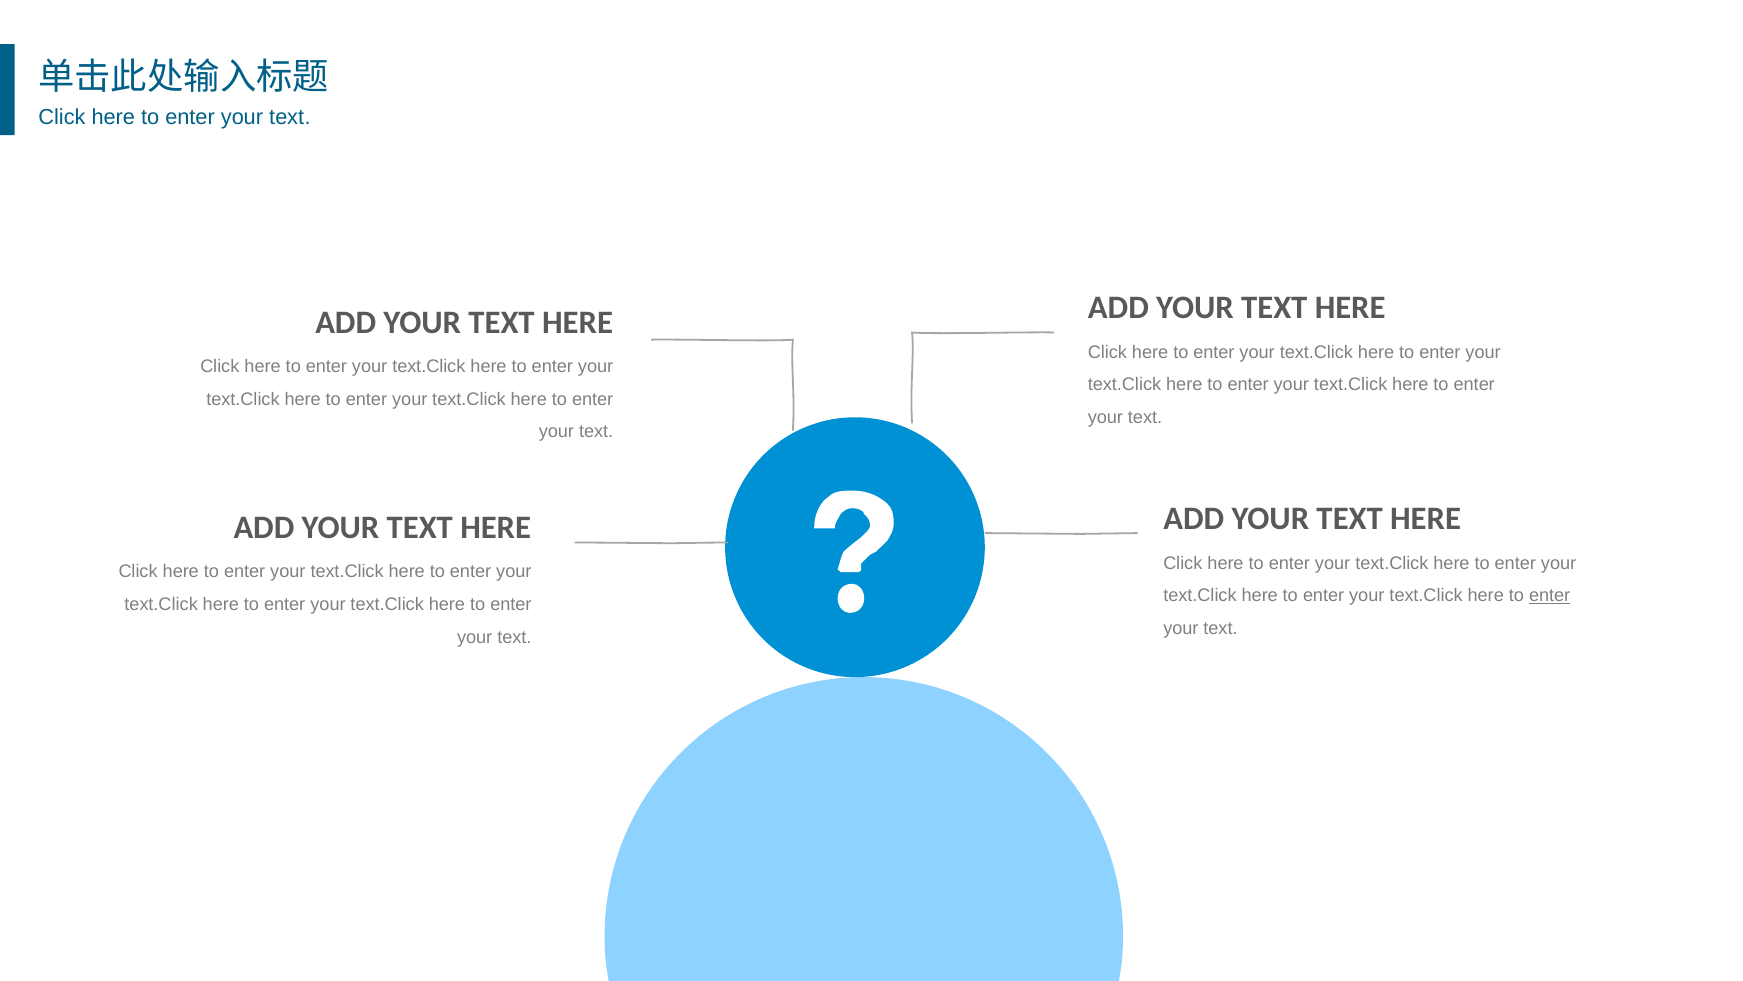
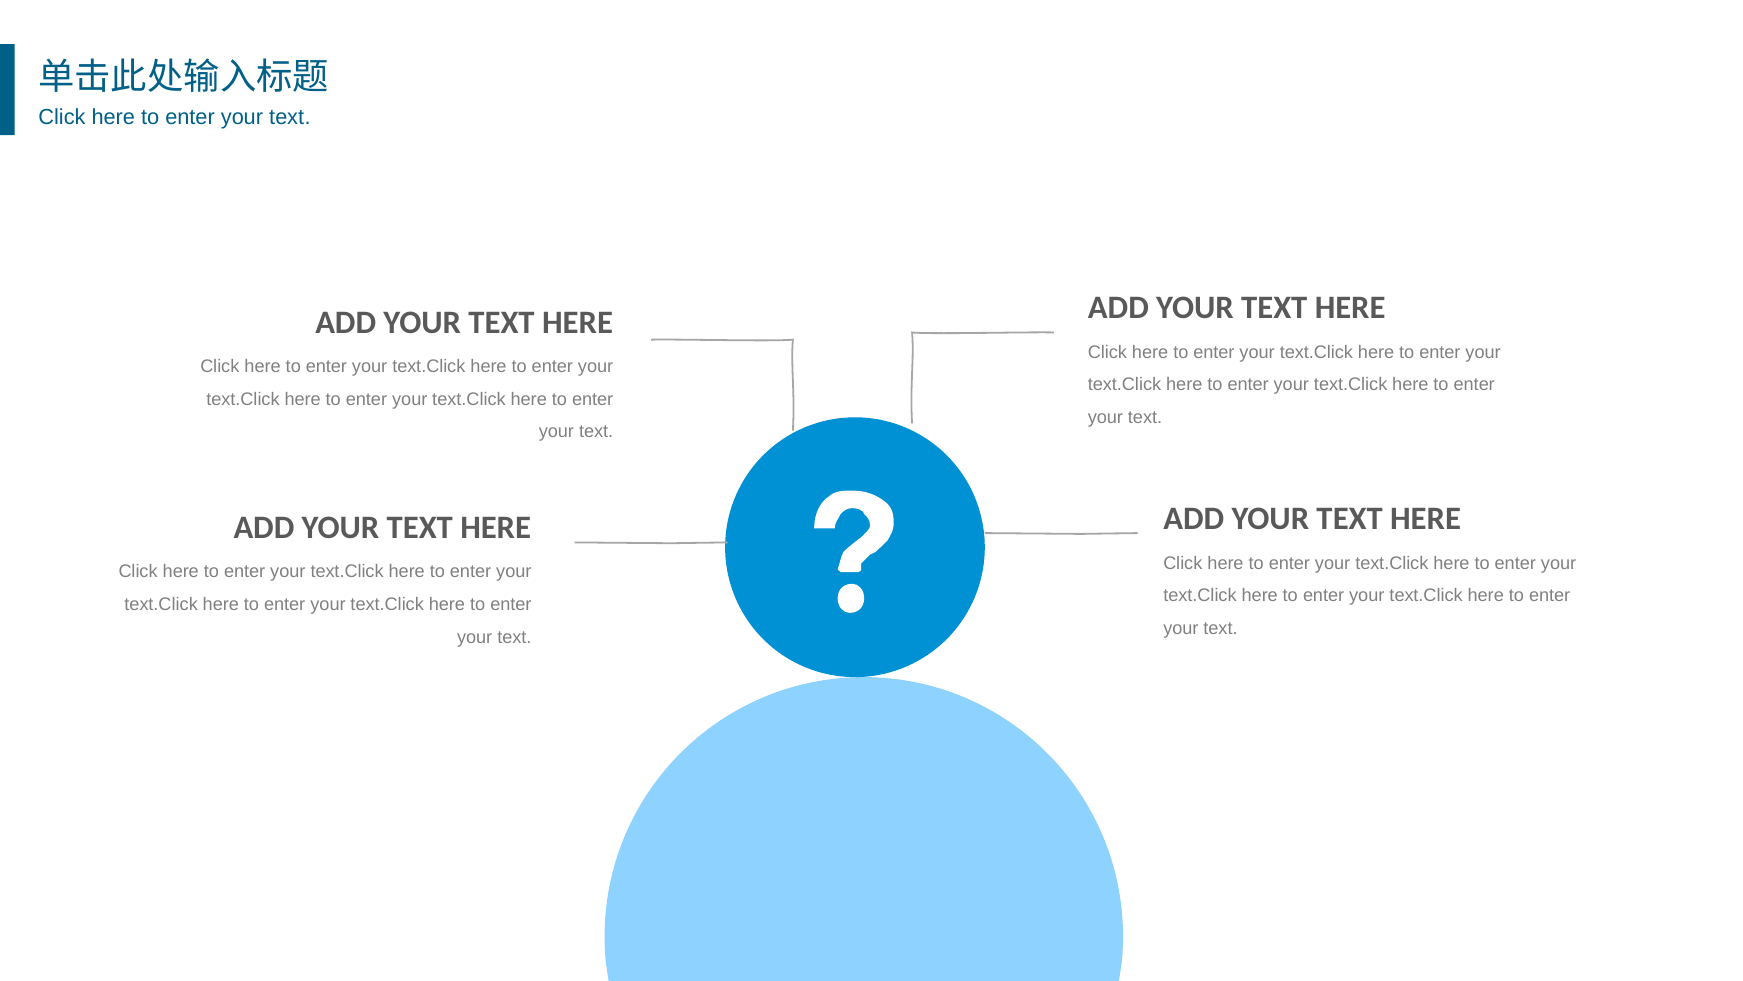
enter underline: present -> none (1550, 595)
